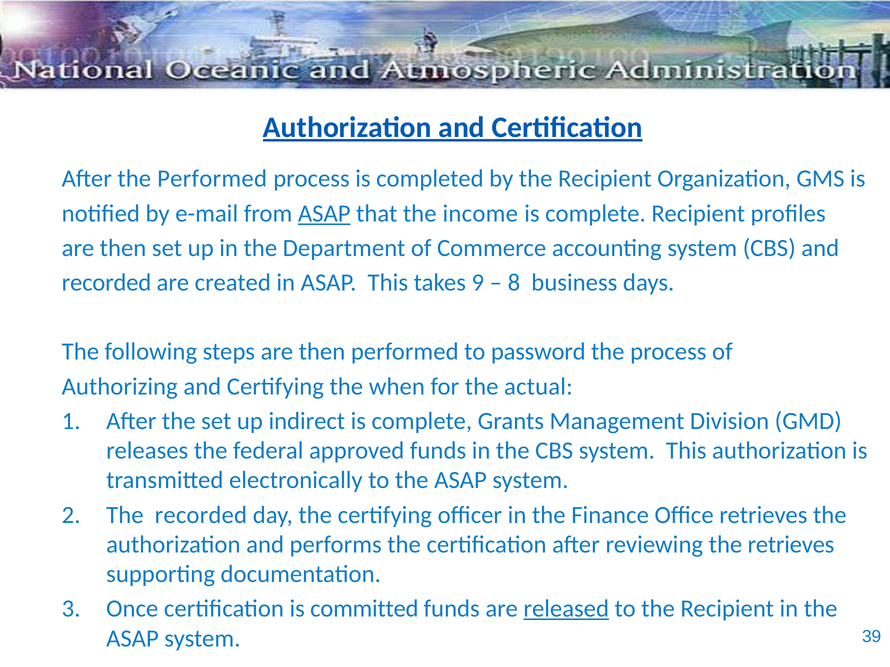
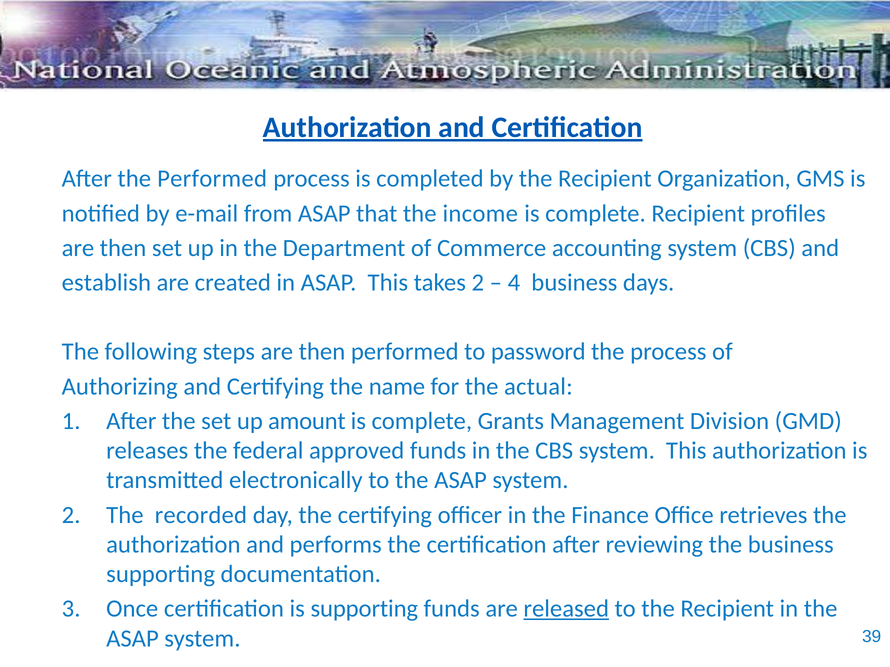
ASAP underline: present -> none (324, 214)
recorded: recorded -> establish (106, 283)
takes 9: 9 -> 2 (478, 283)
8: 8 -> 4 (514, 283)
when: when -> name (397, 387)
indirect: indirect -> amount (307, 421)
the retrieves: retrieves -> business (791, 545)
is committed: committed -> supporting (364, 609)
